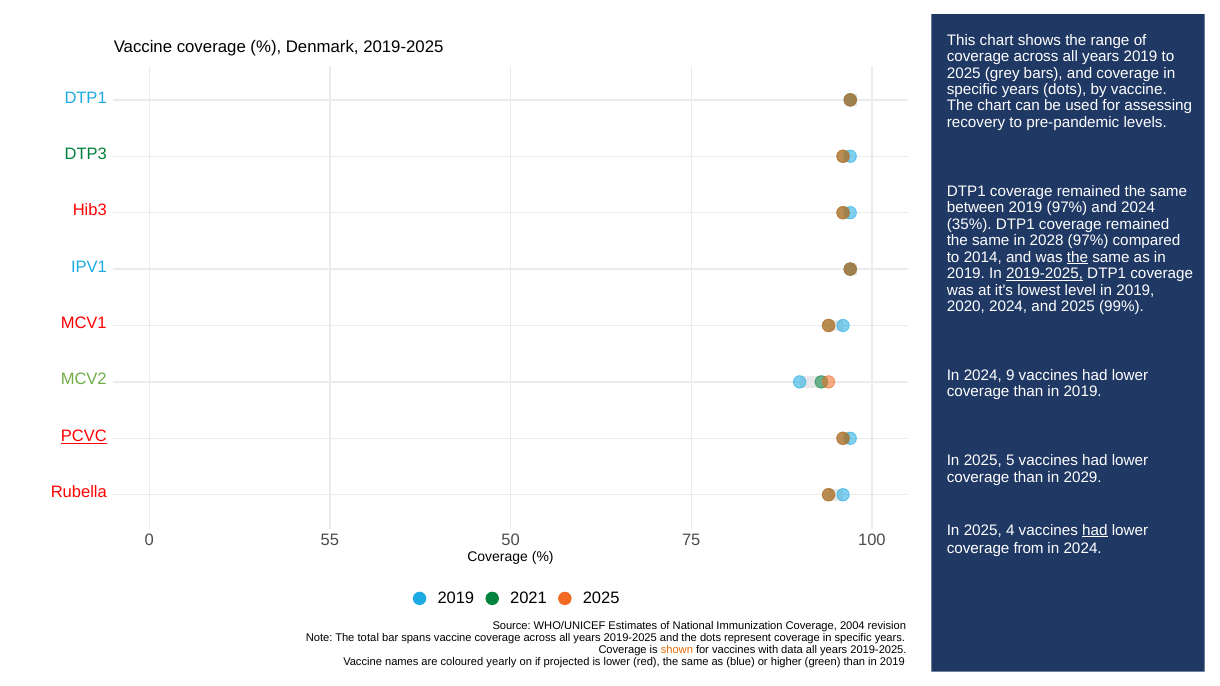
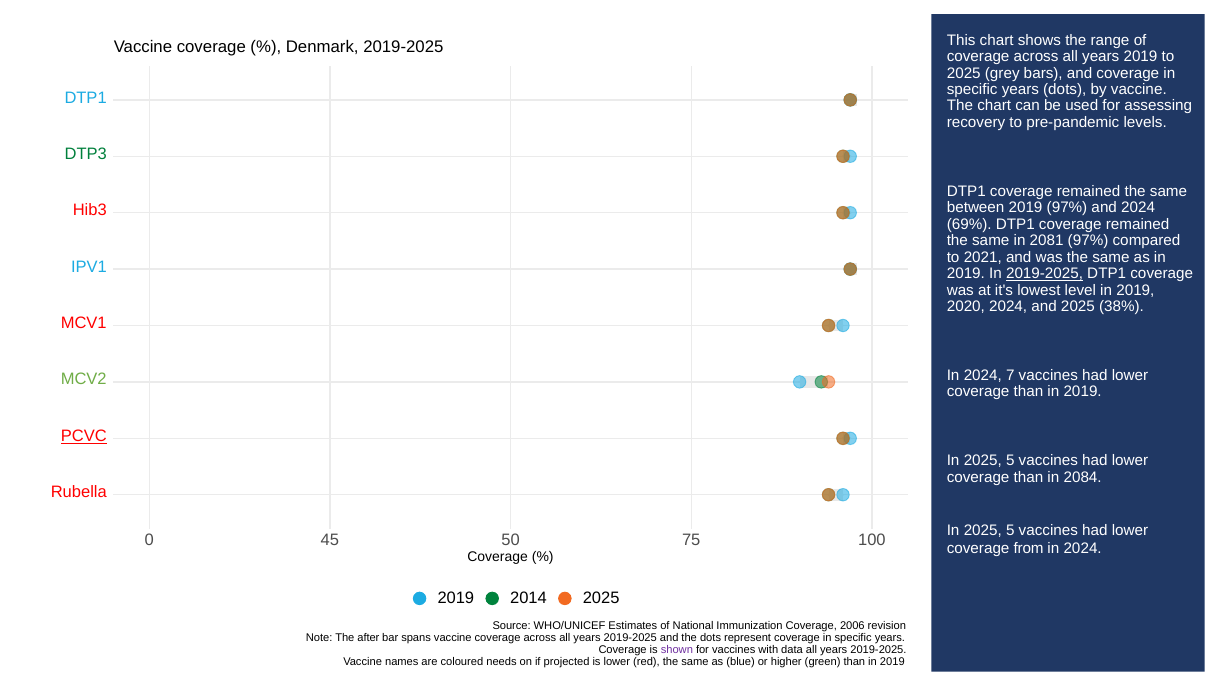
35%: 35% -> 69% (969, 224)
2028: 2028 -> 2081 (1047, 241)
2014: 2014 -> 2021 (983, 257)
the underline: present -> none (1077, 257)
99%: 99% -> 38% (1121, 307)
9: 9 -> 7 (1010, 376)
2029: 2029 -> 2084 (1083, 477)
4: 4 -> 5 (1010, 530)
had underline: present -> none (1095, 530)
55: 55 -> 45 (330, 540)
2021: 2021 -> 2014 (529, 598)
2004: 2004 -> 2006 (852, 626)
total: total -> after (368, 638)
shown colour: orange -> purple (677, 650)
yearly: yearly -> needs (501, 662)
